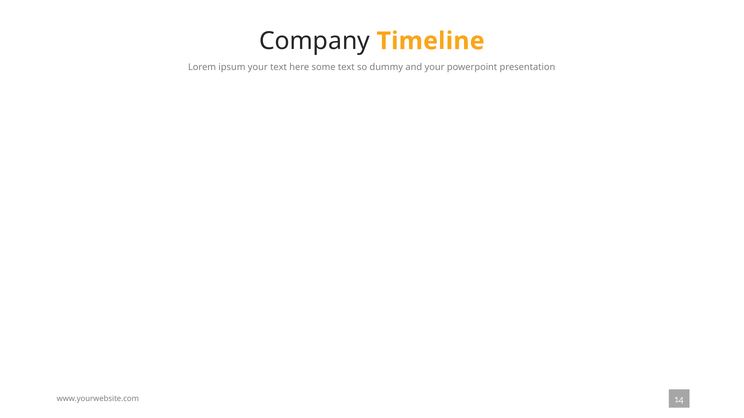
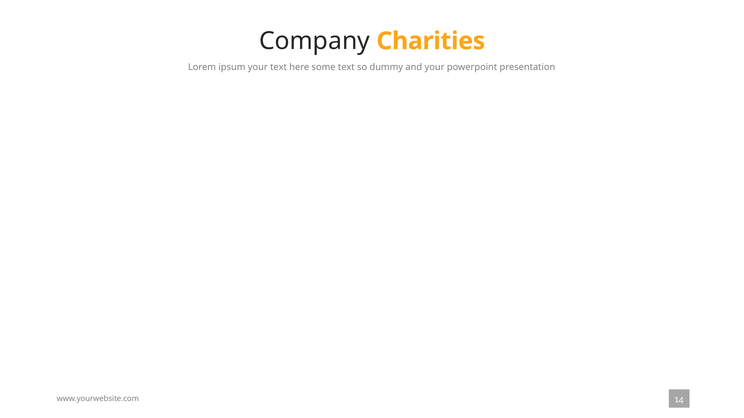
Timeline: Timeline -> Charities (431, 41)
